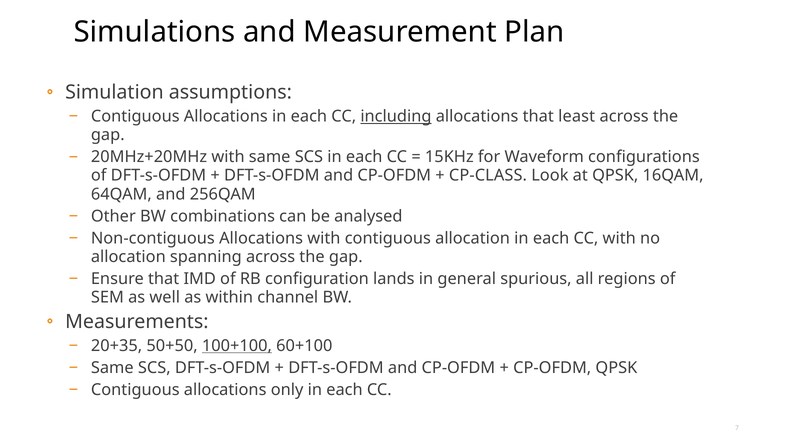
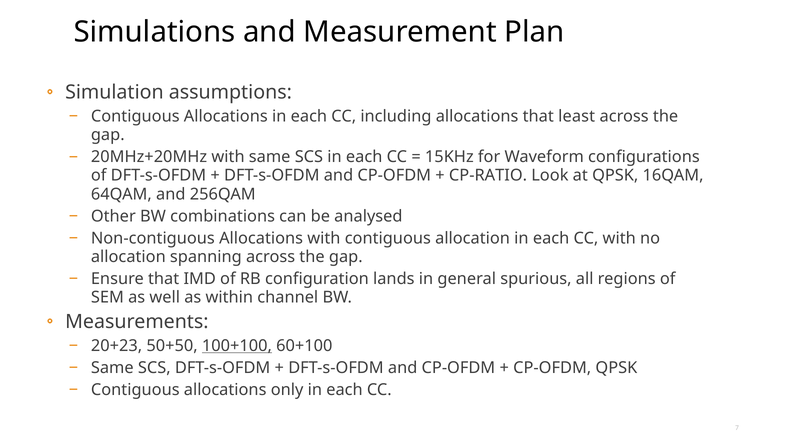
including underline: present -> none (396, 116)
CP-CLASS: CP-CLASS -> CP-RATIO (488, 175)
20+35: 20+35 -> 20+23 (117, 345)
